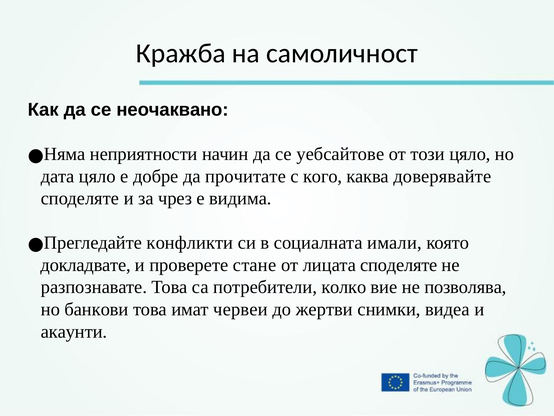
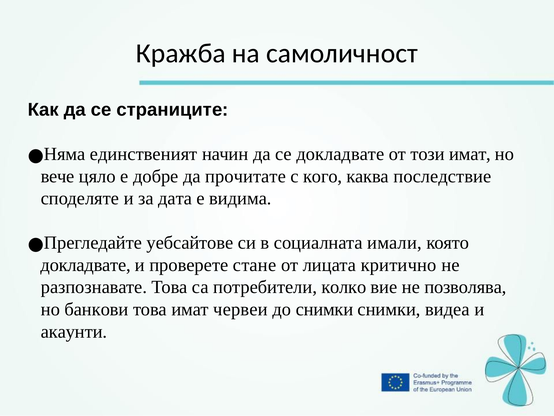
неочаквано: неочаквано -> страниците (173, 110)
неприятности: неприятности -> единственият (144, 154)
се уебсайтове: уебсайтове -> докладвате (340, 154)
този цяло: цяло -> имат (470, 154)
дата: дата -> вече (58, 176)
доверявайте: доверявайте -> последствие (442, 176)
чрез: чрез -> дата (175, 198)
конфликти: конфликти -> уебсайтове (190, 243)
лицата споделяте: споделяте -> критично (399, 265)
до жертви: жертви -> снимки (324, 309)
